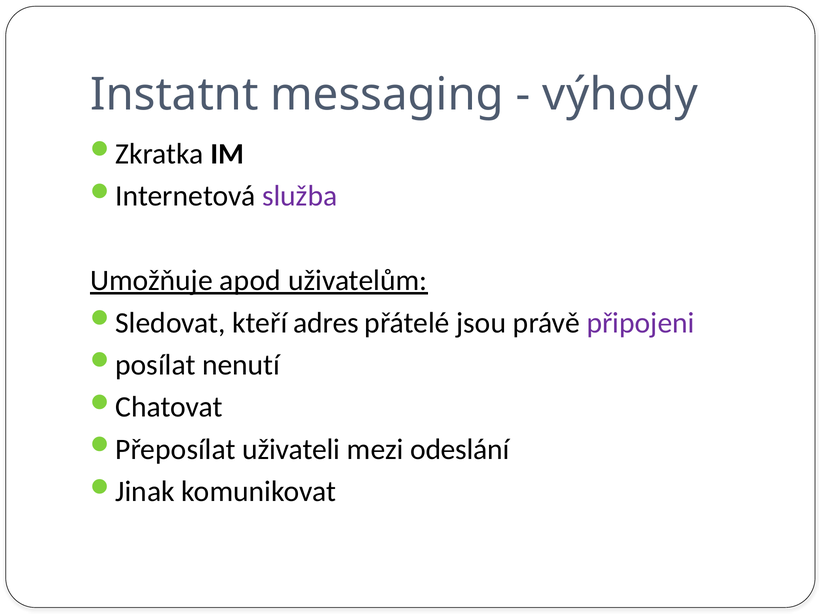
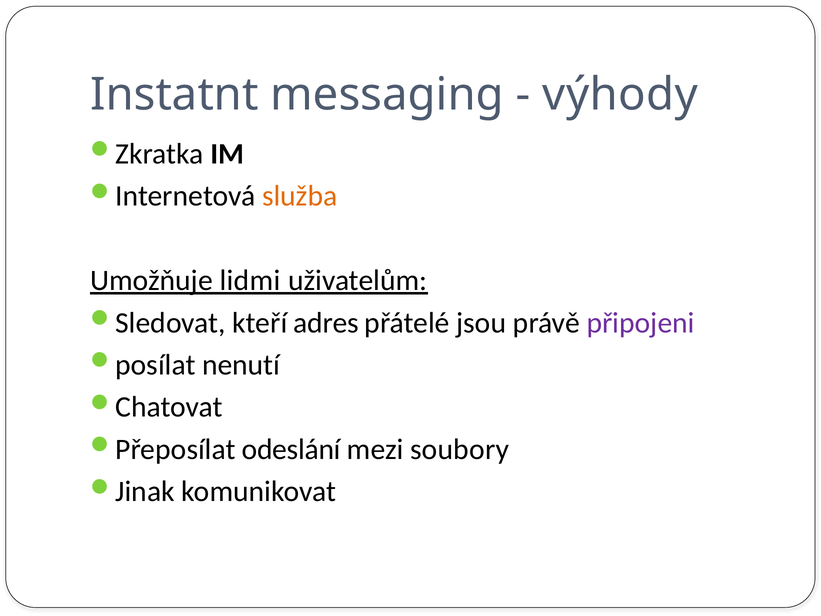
služba colour: purple -> orange (300, 196)
apod: apod -> lidmi (250, 280)
uživateli: uživateli -> odeslání (291, 449)
odeslání: odeslání -> soubory (460, 449)
